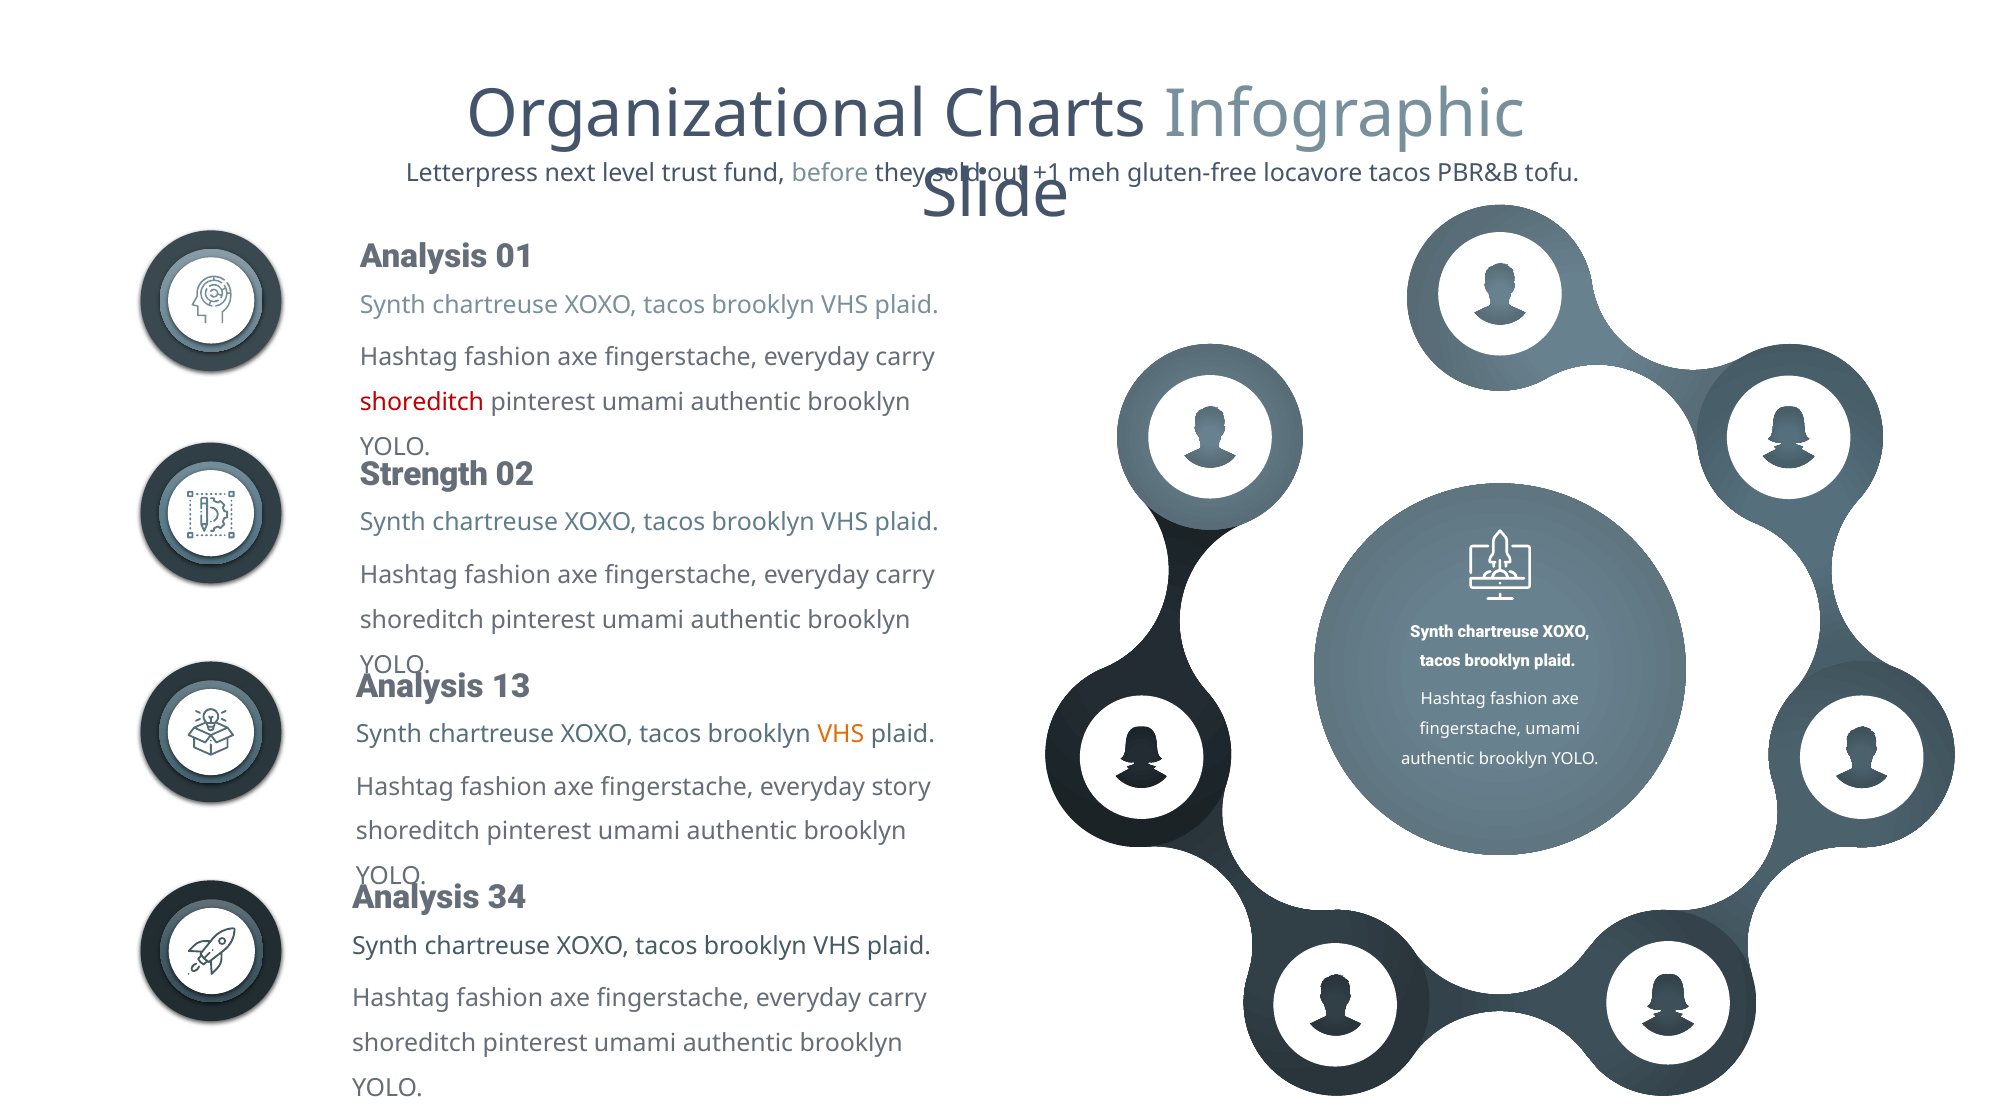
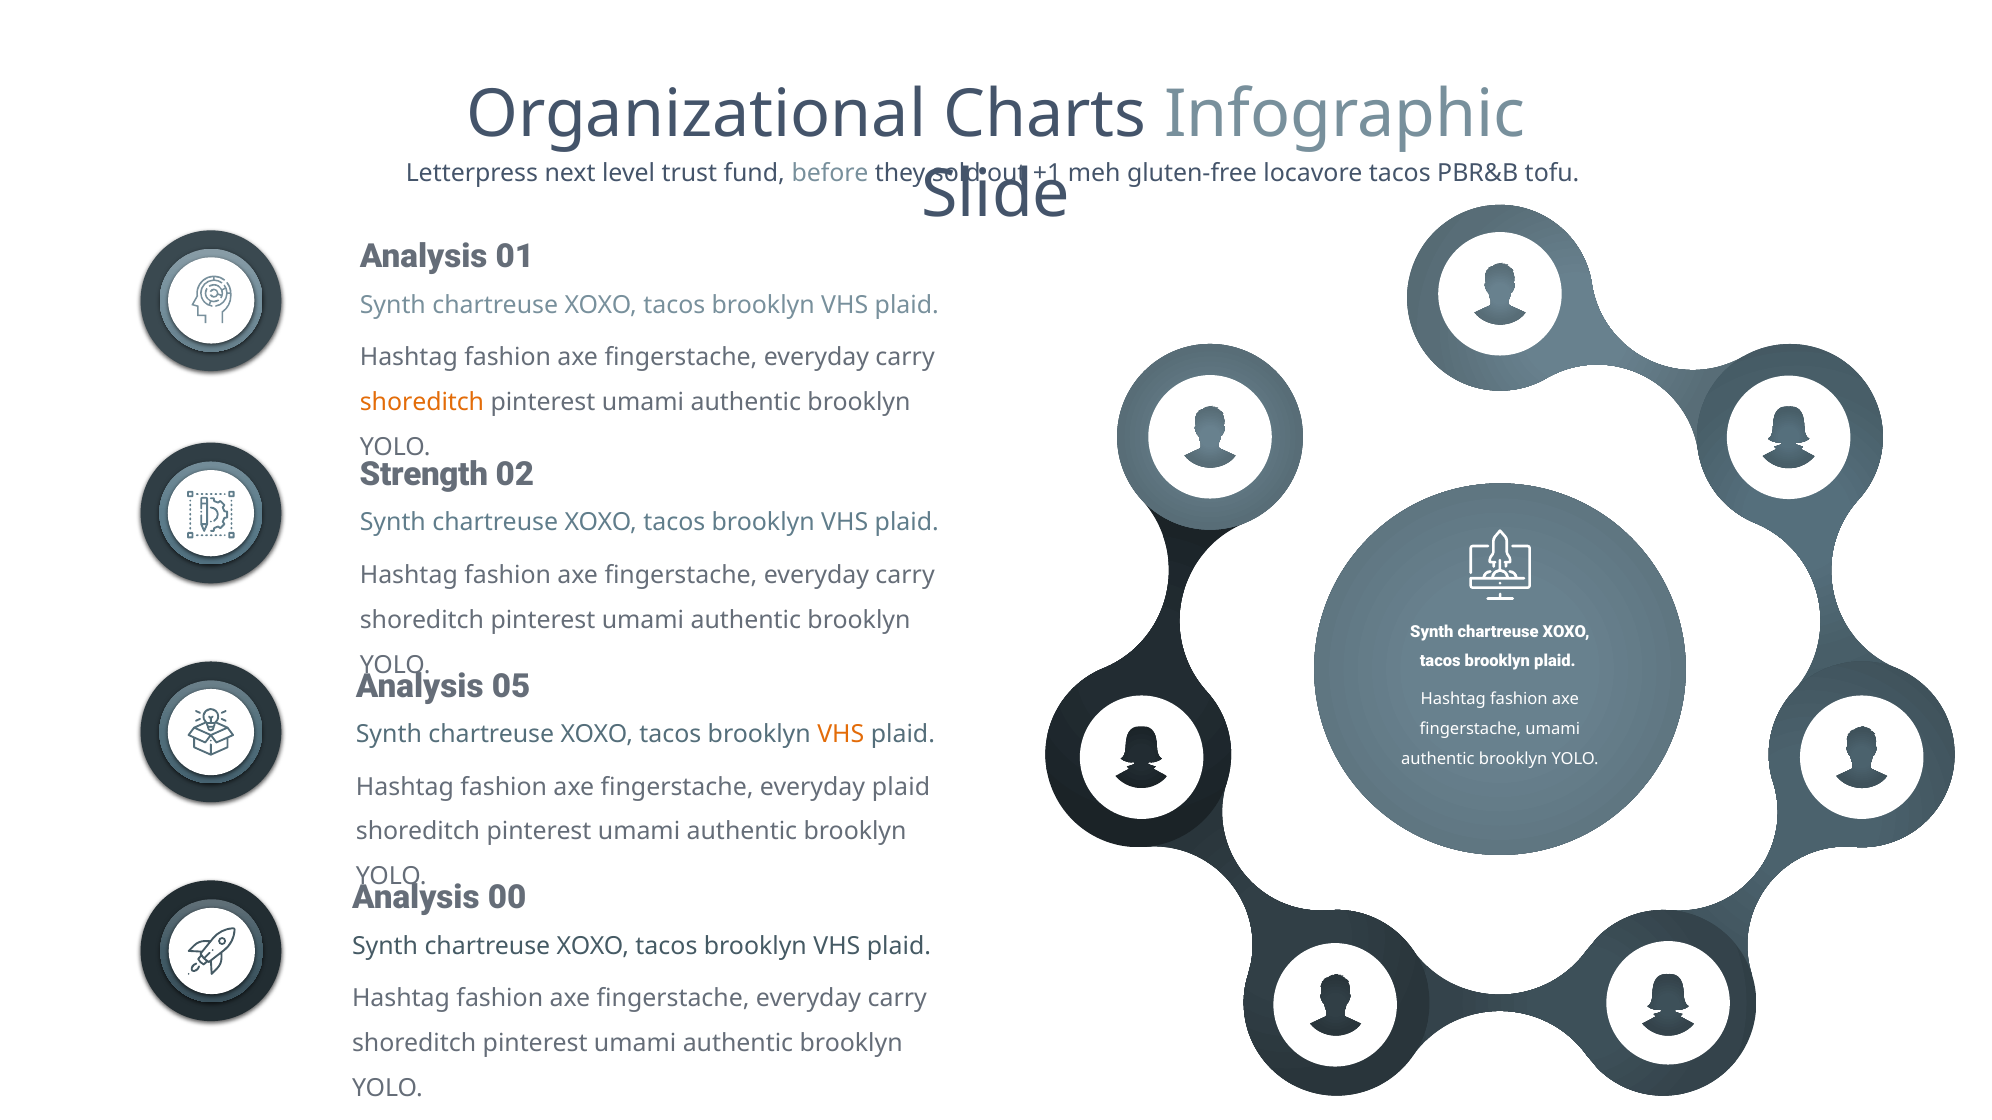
shoreditch colour: red -> orange (422, 402)
13: 13 -> 05 (511, 687)
everyday story: story -> plaid (901, 787)
34: 34 -> 00 (507, 898)
